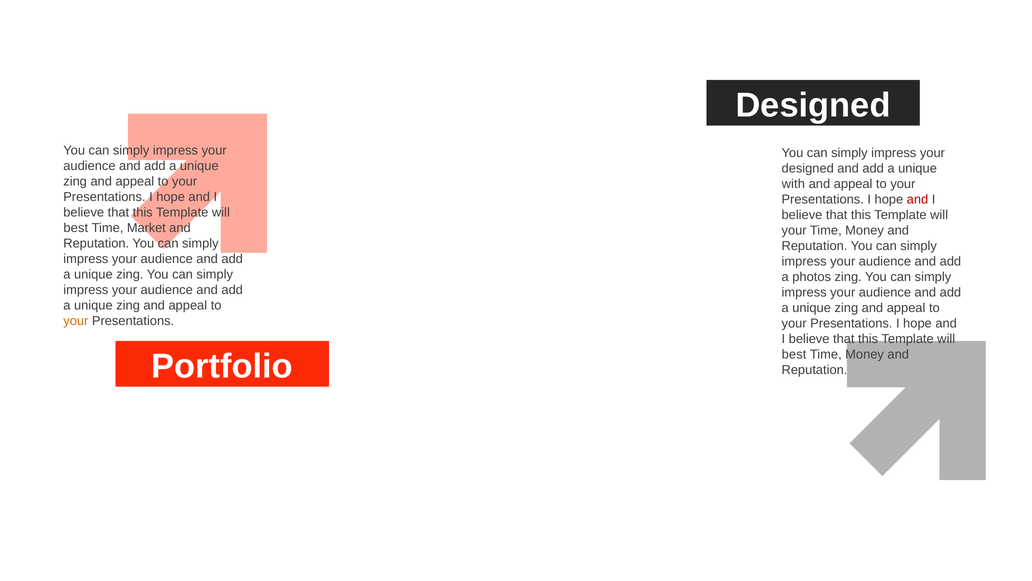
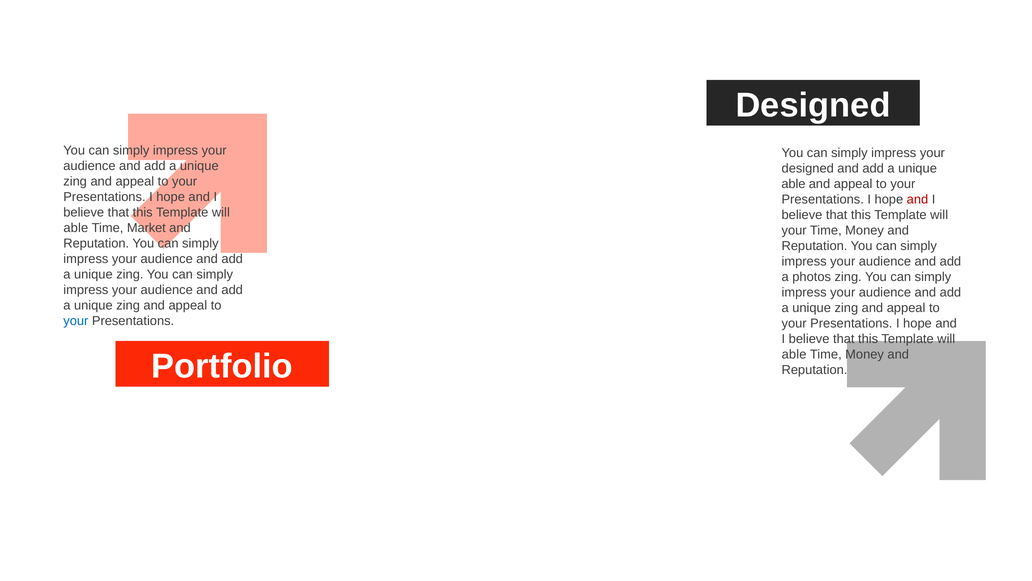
with: with -> able (793, 184)
best: best -> able (76, 228)
your colour: orange -> blue (76, 321)
best: best -> able (794, 354)
